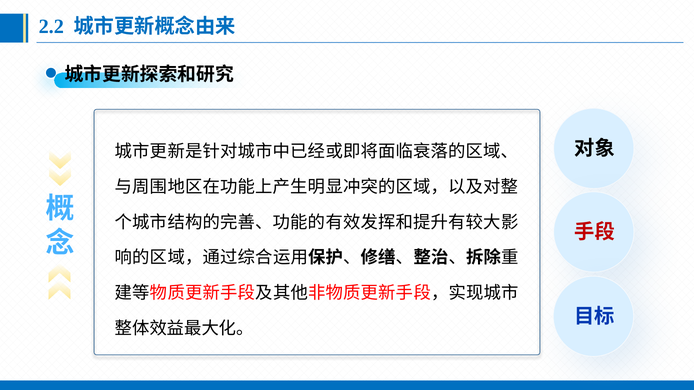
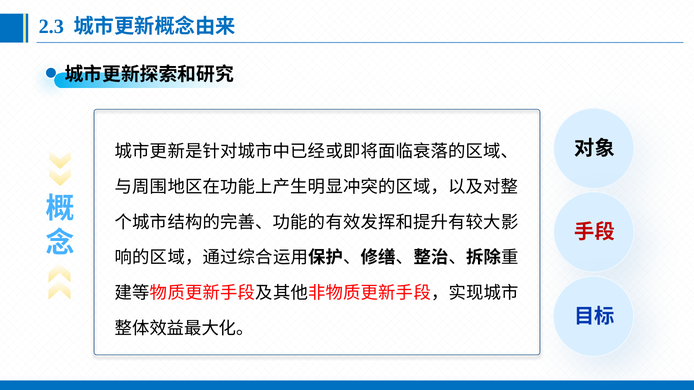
2.2: 2.2 -> 2.3 (51, 26)
